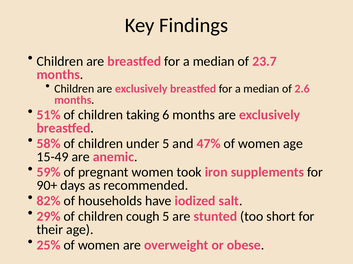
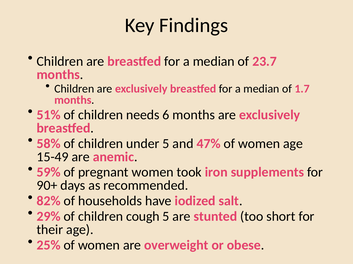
2.6: 2.6 -> 1.7 (302, 89)
taking: taking -> needs (143, 115)
